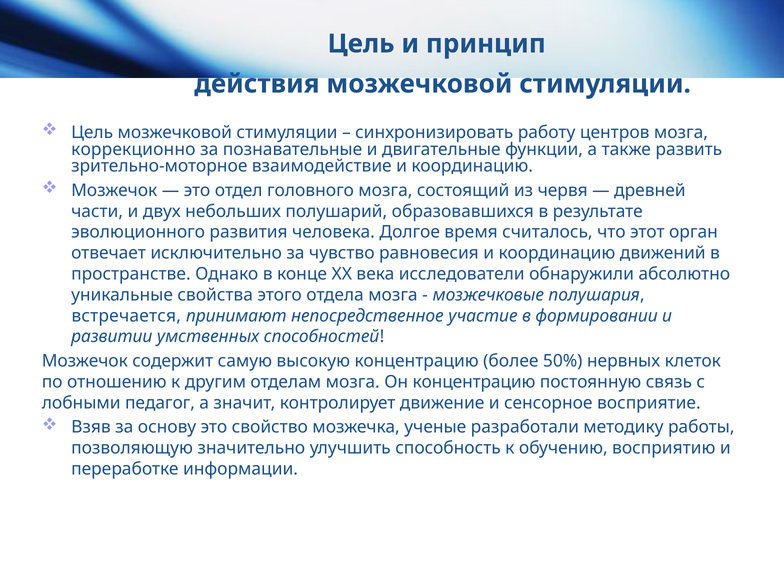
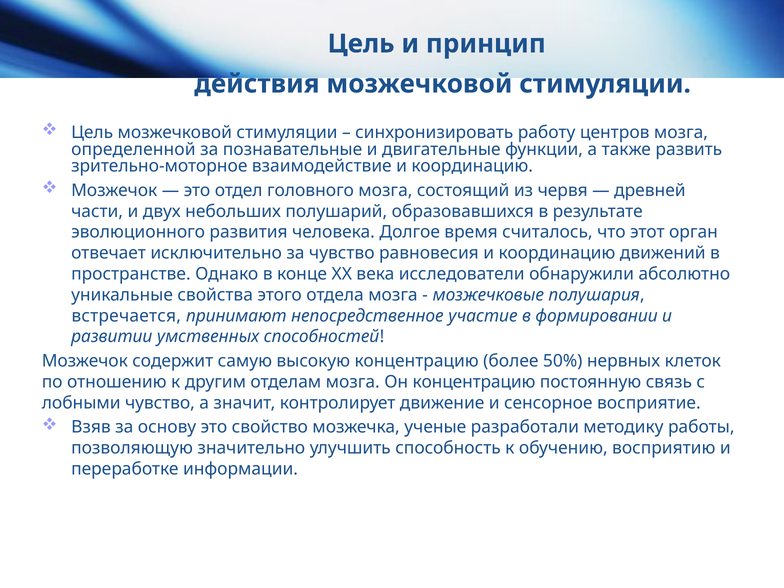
коррекционно: коррекционно -> определенной (133, 149)
лобными педагог: педагог -> чувство (160, 403)
